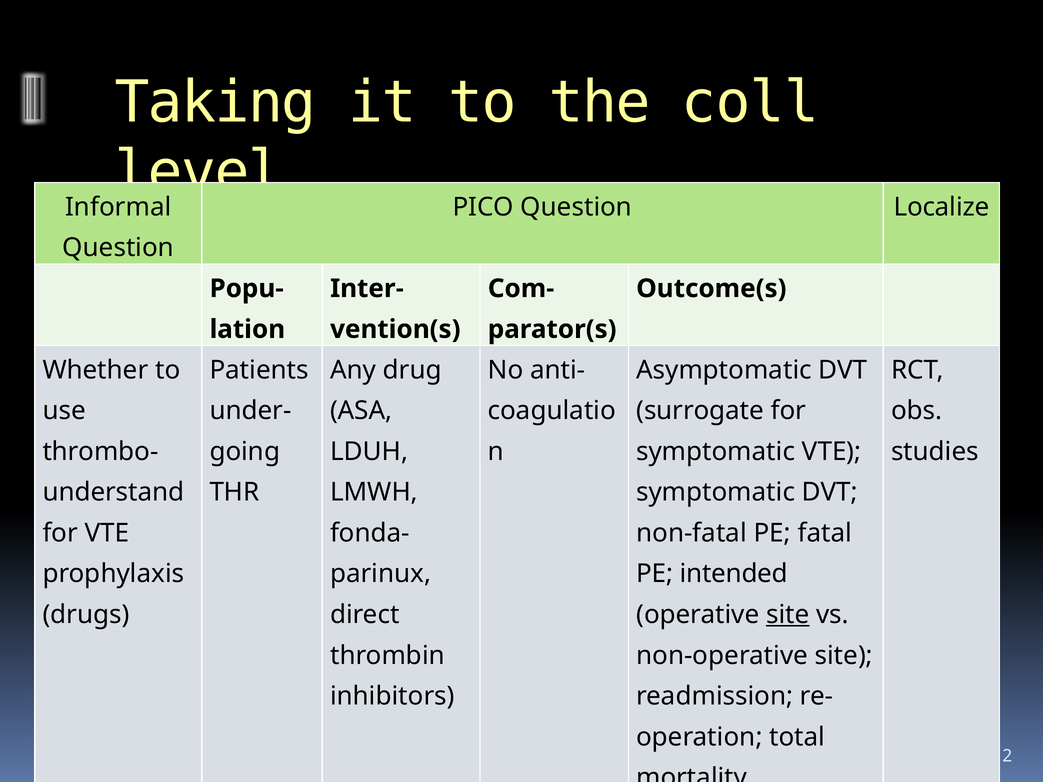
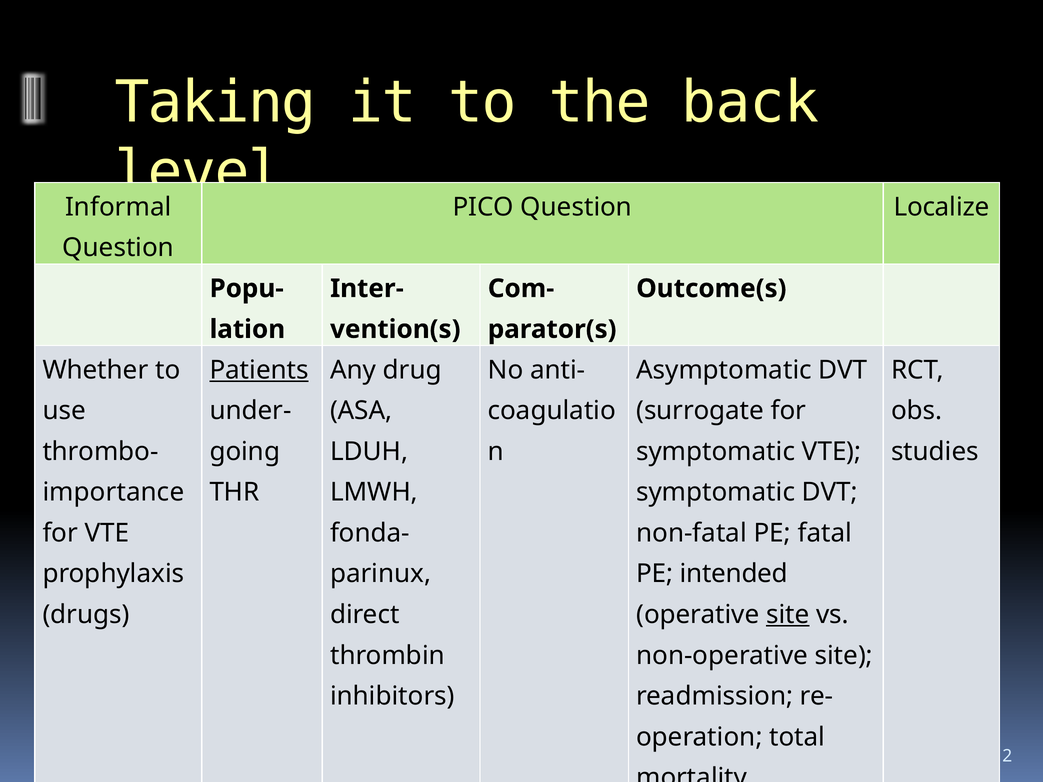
coll: coll -> back (750, 102)
Patients underline: none -> present (259, 370)
understand: understand -> importance (113, 493)
